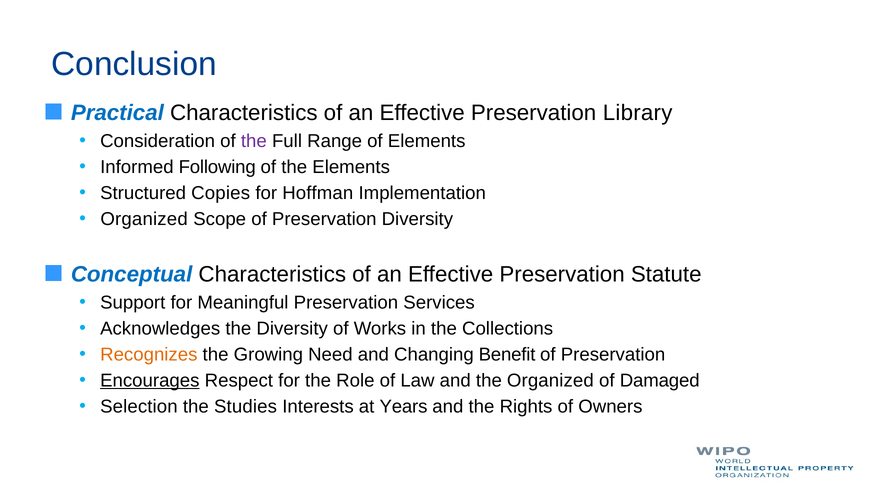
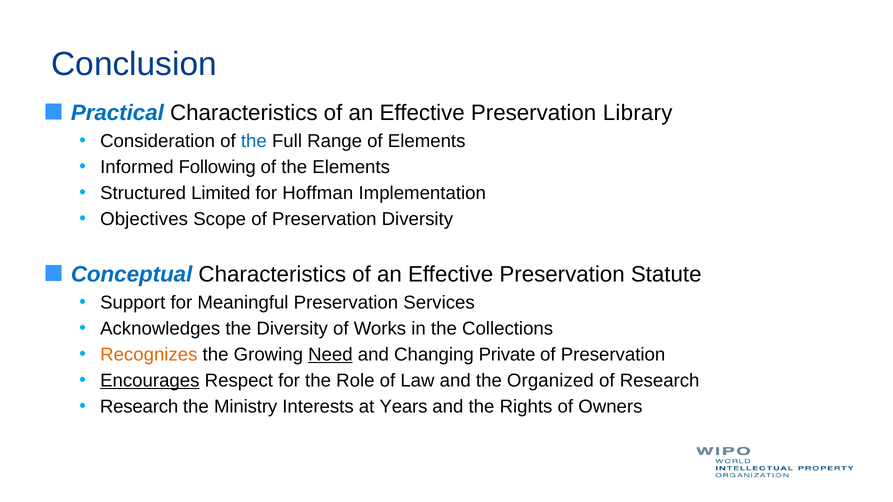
the colour: purple -> blue (254, 141)
Copies: Copies -> Limited (221, 193)
Organized: Organized -> Objectives (144, 219)
Need underline: none -> present (330, 355)
Benefit: Benefit -> Private (507, 355)
of Damaged: Damaged -> Research (660, 381)
Selection: Selection -> Research (139, 407)
Studies: Studies -> Ministry (246, 407)
